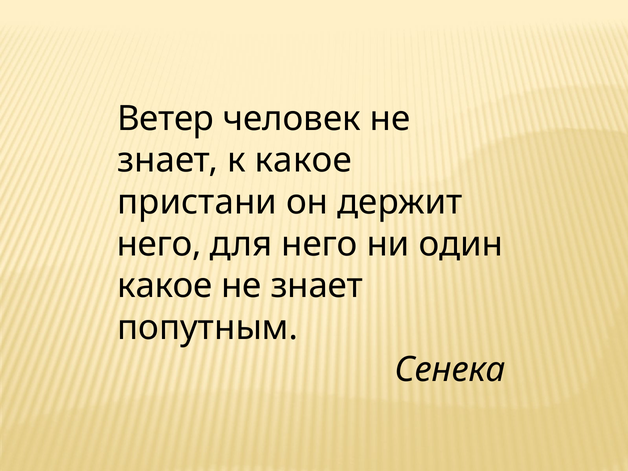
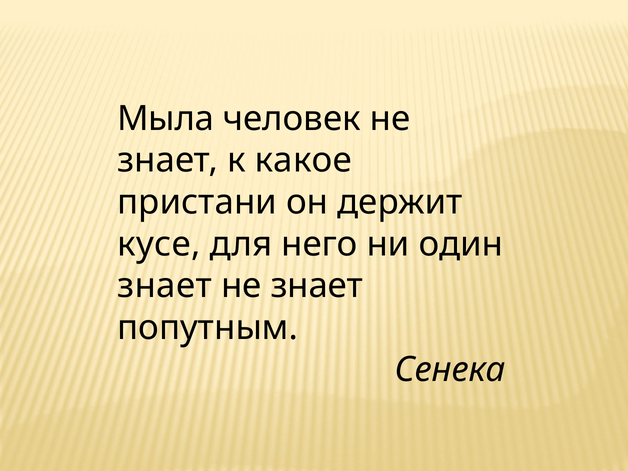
Ветер: Ветер -> Мыла (166, 119)
него: него -> кусе (159, 244)
какое: какое -> знает (165, 286)
